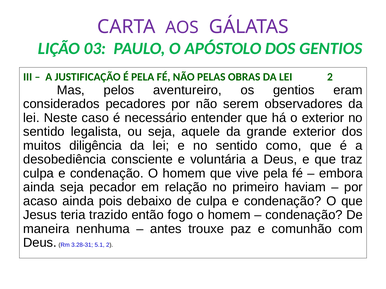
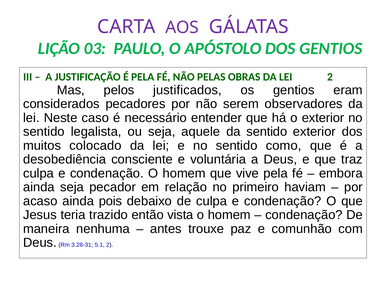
aventureiro: aventureiro -> justificados (187, 90)
da grande: grande -> sentido (267, 132)
diligência: diligência -> colocado (95, 146)
fogo: fogo -> vista (180, 215)
